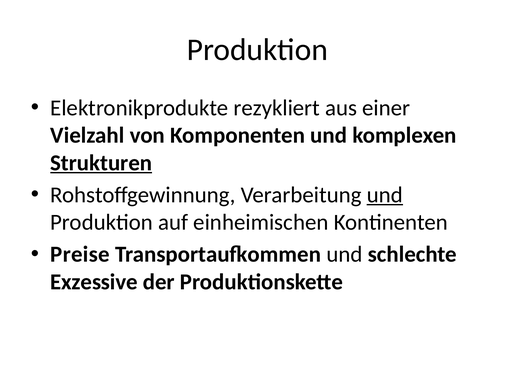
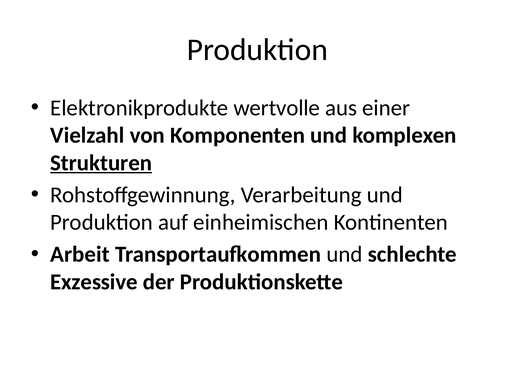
rezykliert: rezykliert -> wertvolle (277, 108)
und underline: present -> none (385, 195)
Preise: Preise -> Arbeit (80, 255)
